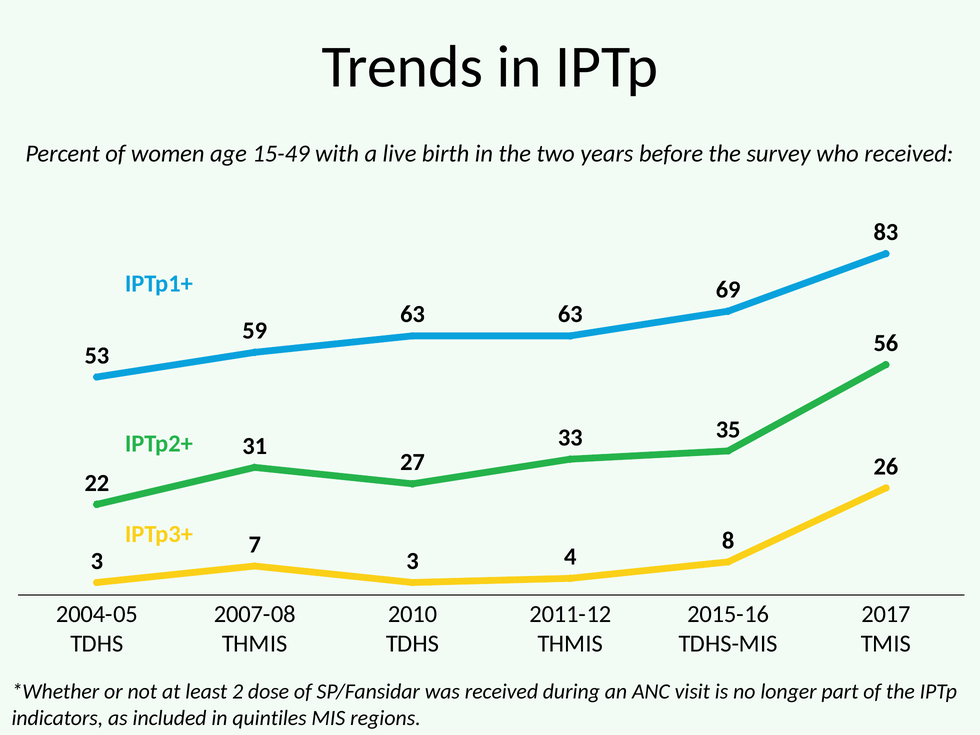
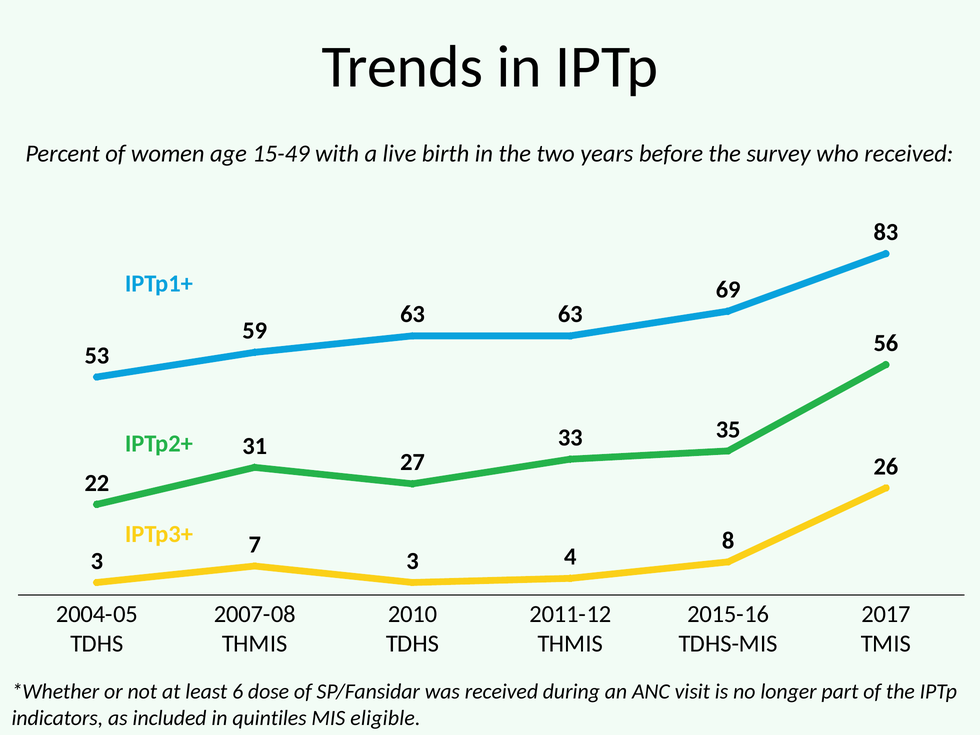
2: 2 -> 6 (238, 692)
regions: regions -> eligible (385, 718)
